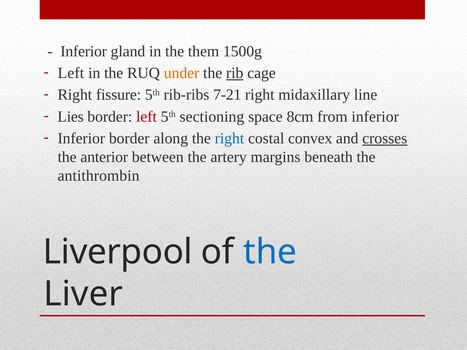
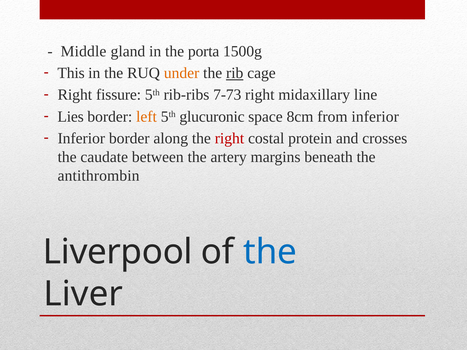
Inferior: Inferior -> Middle (84, 51)
them: them -> porta (204, 51)
Left: Left -> This (71, 73)
7-21: 7-21 -> 7-73 (227, 95)
left colour: red -> orange (147, 117)
sectioning: sectioning -> glucuronic (212, 117)
right colour: blue -> red (229, 138)
convex: convex -> protein (310, 138)
crosses underline: present -> none (385, 138)
anterior: anterior -> caudate (104, 157)
